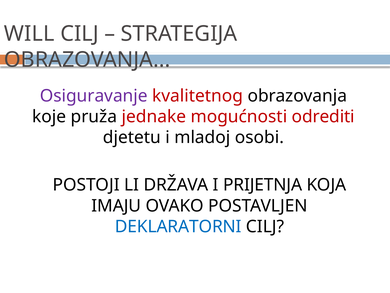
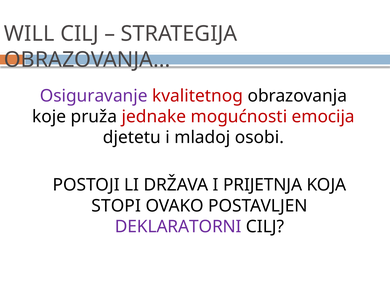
odrediti: odrediti -> emocija (323, 116)
IMAJU: IMAJU -> STOPI (116, 205)
DEKLARATORNI colour: blue -> purple (178, 226)
